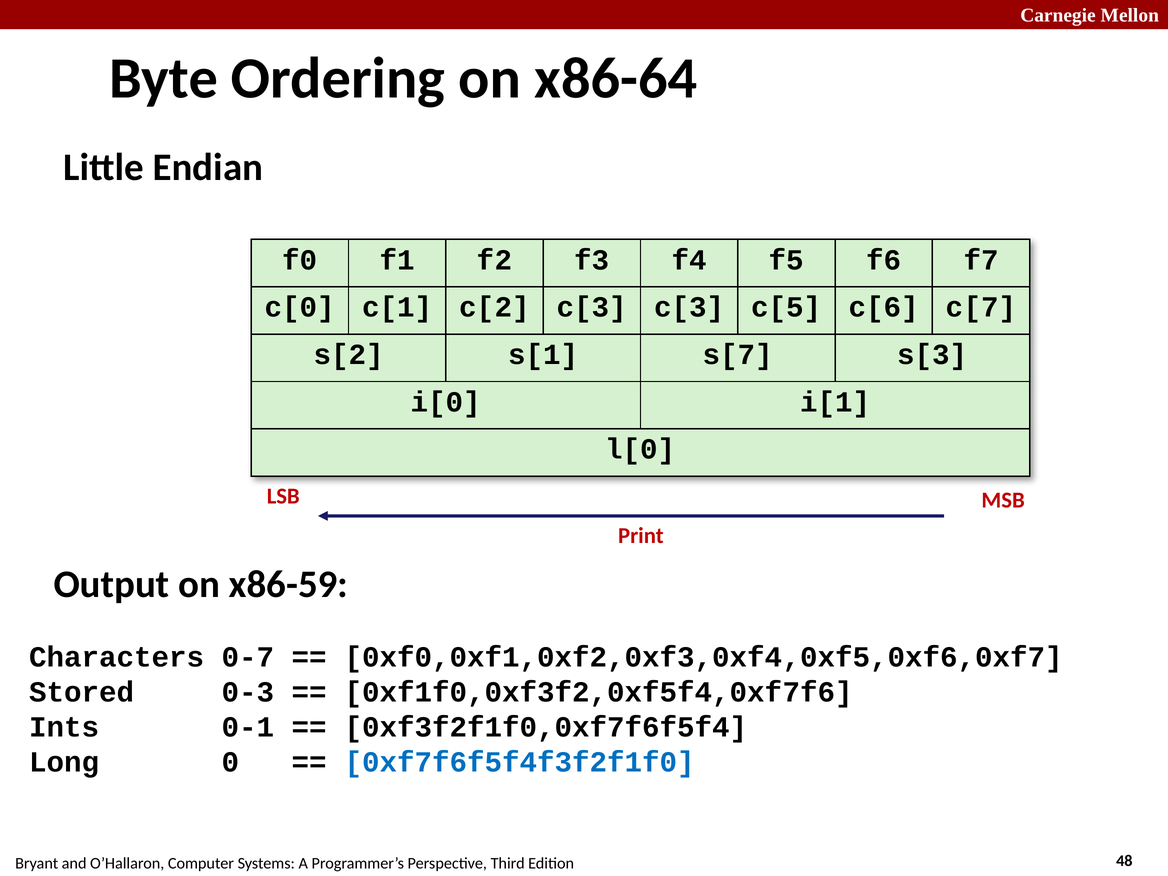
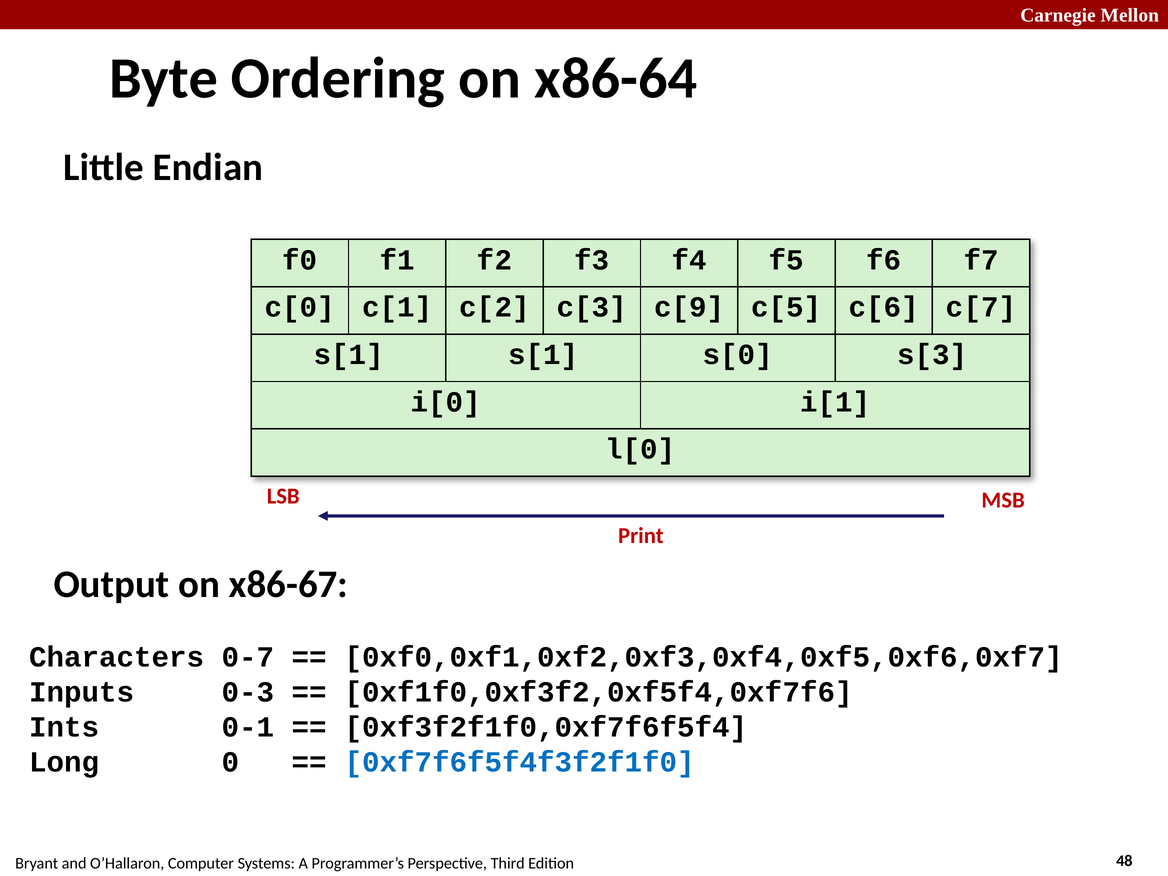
c[3 c[3: c[3 -> c[9 (689, 307)
s[2: s[2 -> s[1 (349, 355)
s[7: s[7 -> s[0 (738, 355)
x86-59: x86-59 -> x86-67 (289, 584)
Stored: Stored -> Inputs (82, 692)
